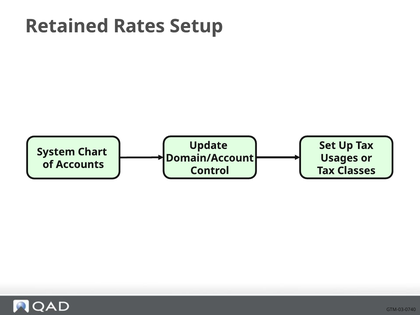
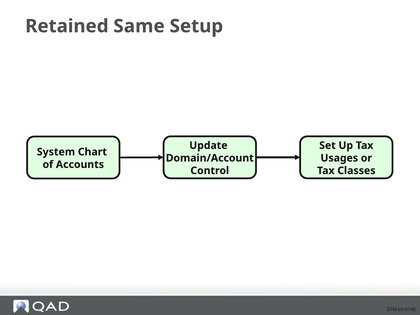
Rates: Rates -> Same (139, 26)
